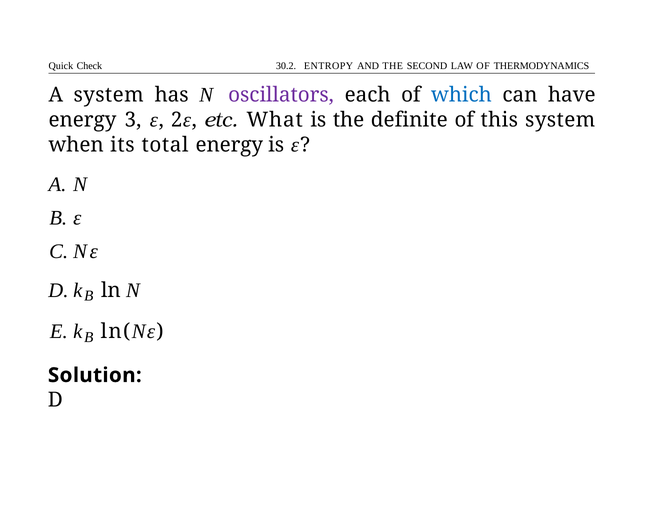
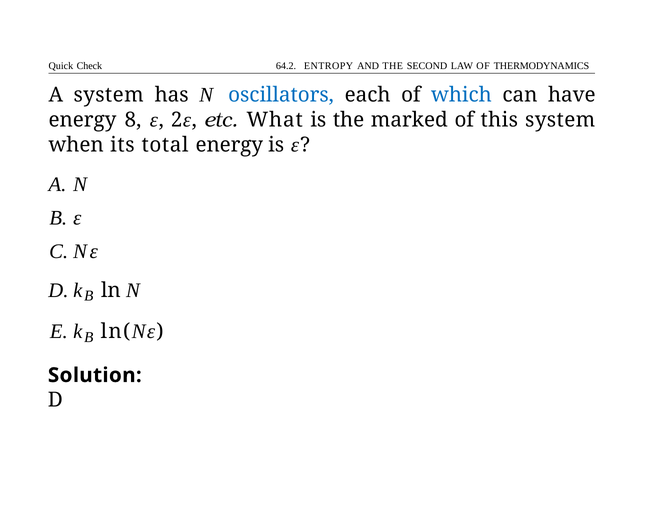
30.2: 30.2 -> 64.2 (286, 66)
oscillators colour: purple -> blue (281, 95)
3: 3 -> 8 (133, 120)
definite: definite -> marked (409, 120)
